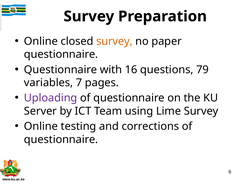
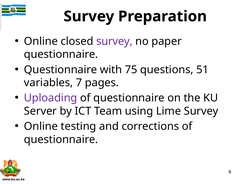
survey colour: orange -> purple (114, 41)
16: 16 -> 75 (131, 70)
79: 79 -> 51 (202, 70)
